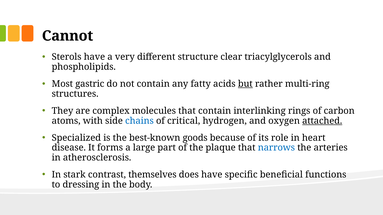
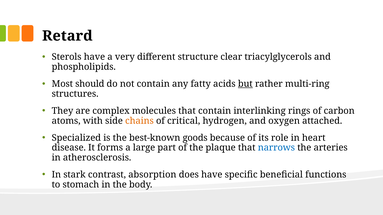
Cannot: Cannot -> Retard (67, 36)
gastric: gastric -> should (90, 84)
chains colour: blue -> orange (139, 121)
attached underline: present -> none (322, 121)
themselves: themselves -> absorption (152, 175)
dressing: dressing -> stomach (81, 185)
